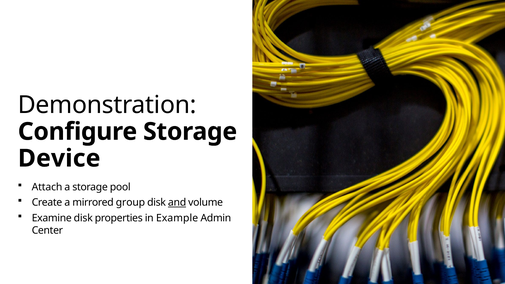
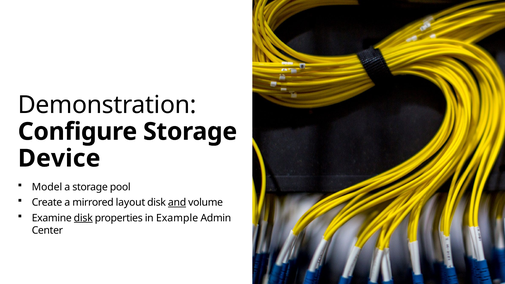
Attach: Attach -> Model (47, 187)
group: group -> layout (130, 202)
disk underline: none -> present (83, 218)
